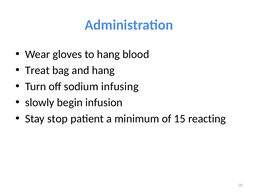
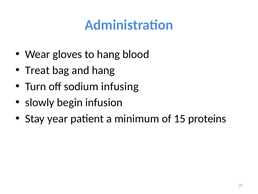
stop: stop -> year (57, 118)
reacting: reacting -> proteins (207, 118)
